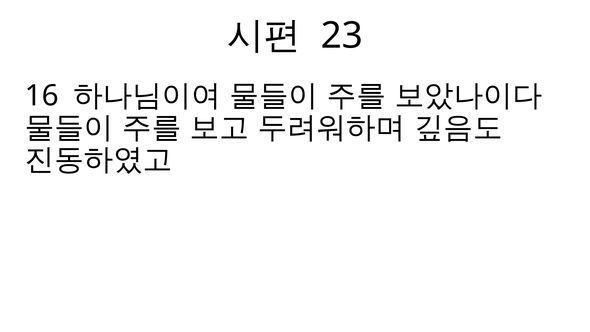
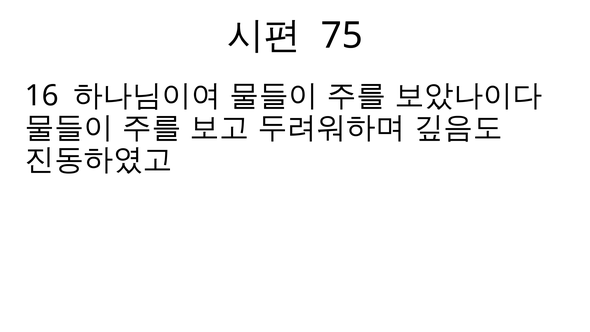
23: 23 -> 75 (342, 36)
